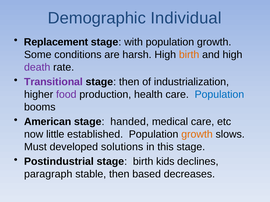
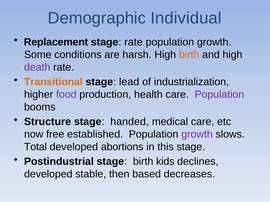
stage with: with -> rate (133, 42)
Transitional colour: purple -> orange (53, 82)
stage then: then -> lead (129, 82)
Population colour: blue -> purple (219, 95)
American: American -> Structure (48, 122)
little: little -> free (55, 135)
growth colour: orange -> purple (197, 135)
Must: Must -> Total (35, 147)
solutions: solutions -> abortions (122, 147)
paragraph: paragraph -> developed (48, 175)
